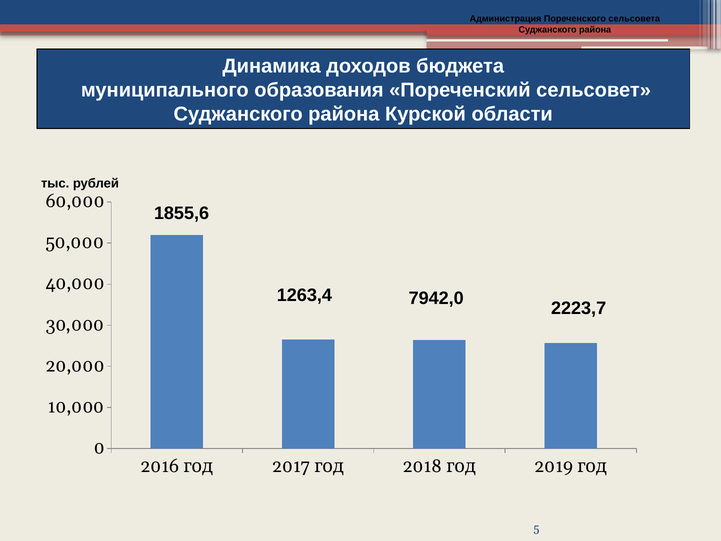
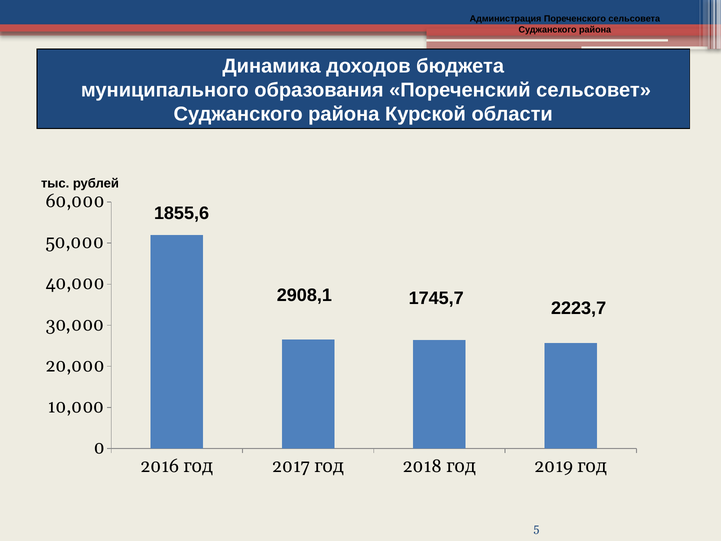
1263,4: 1263,4 -> 2908,1 (304, 295)
7942,0: 7942,0 -> 1745,7 (436, 298)
